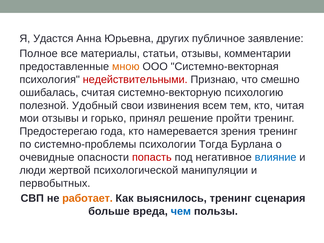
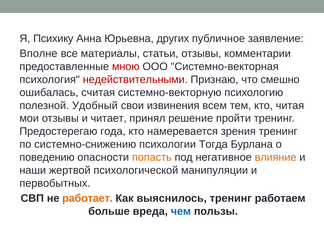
Удастся: Удастся -> Психику (53, 39)
Полное: Полное -> Вполне (39, 54)
мною colour: orange -> red (126, 67)
горько: горько -> читает (109, 118)
системно-проблемы: системно-проблемы -> системно-снижению (85, 144)
очевидные: очевидные -> поведению (47, 157)
попасть colour: red -> orange (152, 157)
влияние colour: blue -> orange (276, 157)
люди: люди -> нaши (33, 170)
сценария: сценария -> работаем (280, 198)
